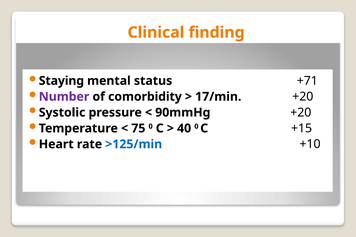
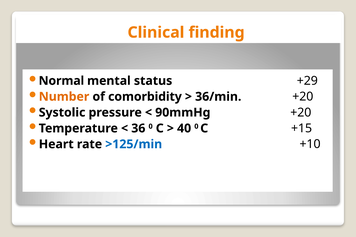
Staying: Staying -> Normal (61, 81)
+71: +71 -> +29 (307, 81)
Number colour: purple -> orange (64, 97)
17/min: 17/min -> 36/min (218, 97)
75: 75 -> 36 (138, 129)
